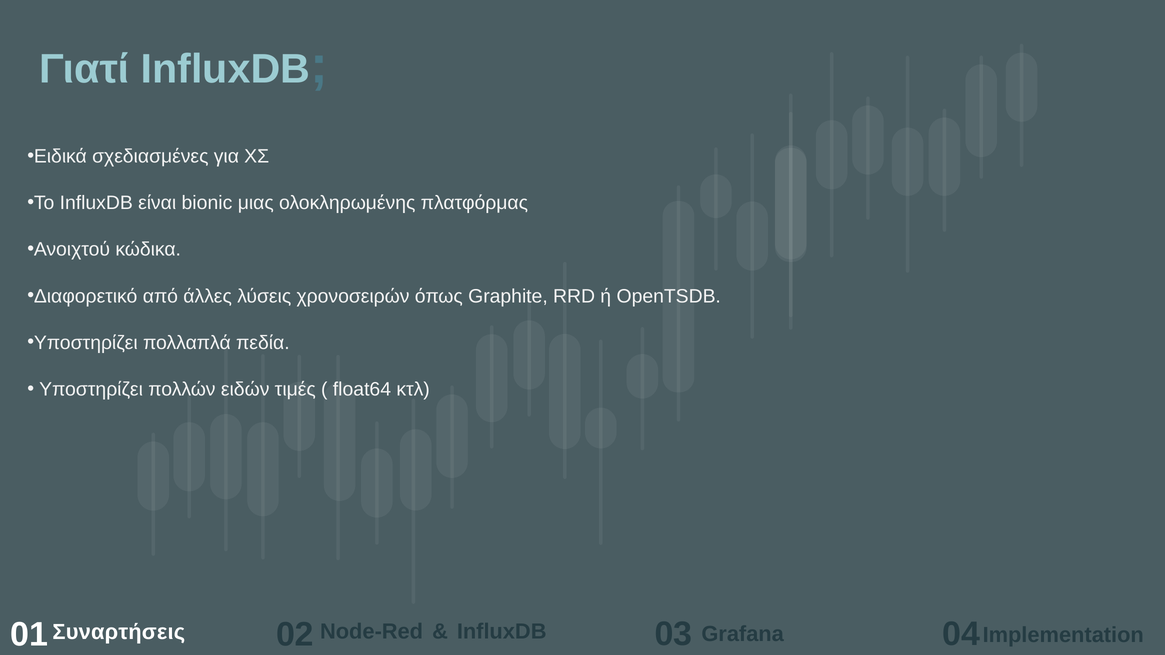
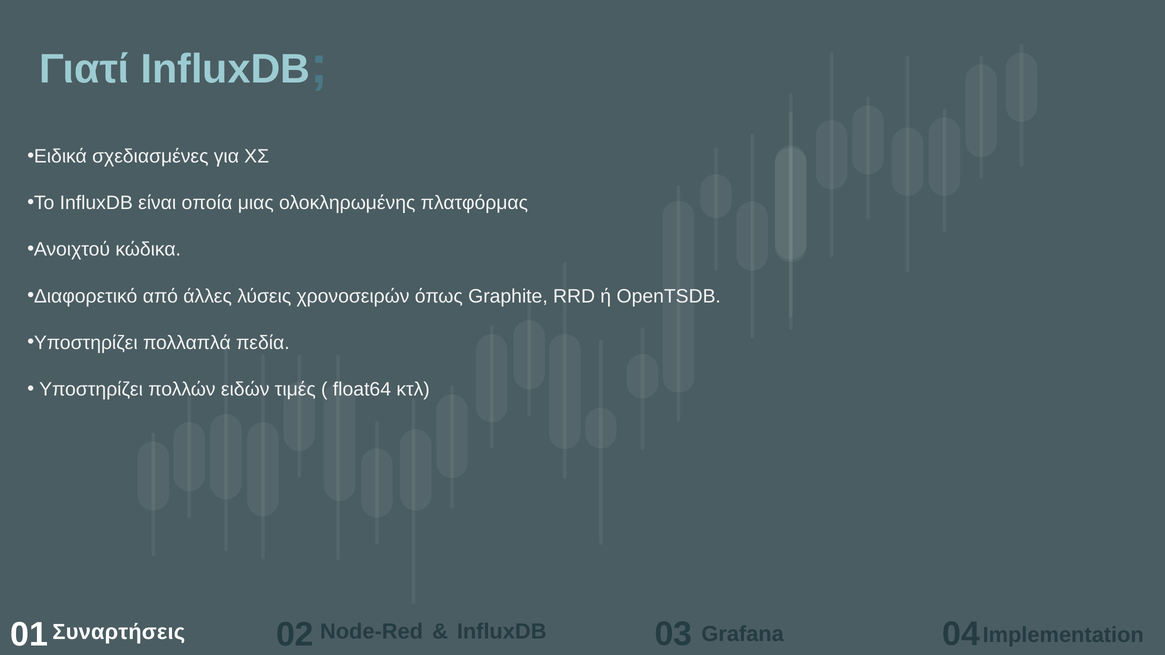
bionic: bionic -> οποία (207, 203)
